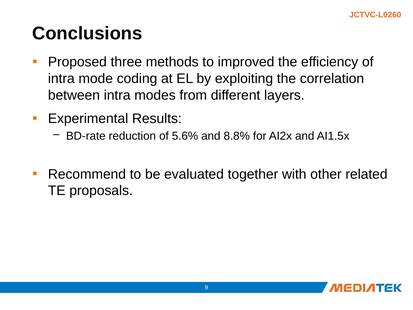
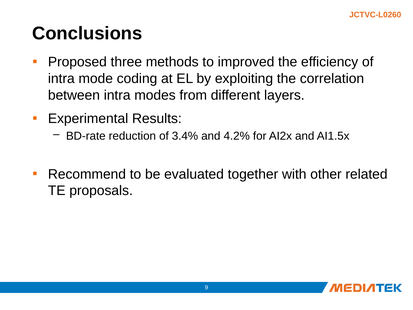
5.6%: 5.6% -> 3.4% (185, 136)
8.8%: 8.8% -> 4.2% (237, 136)
